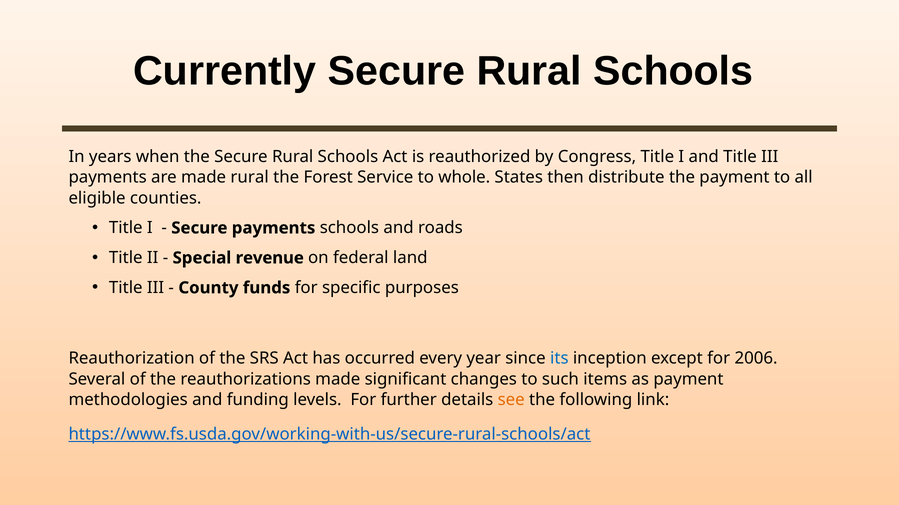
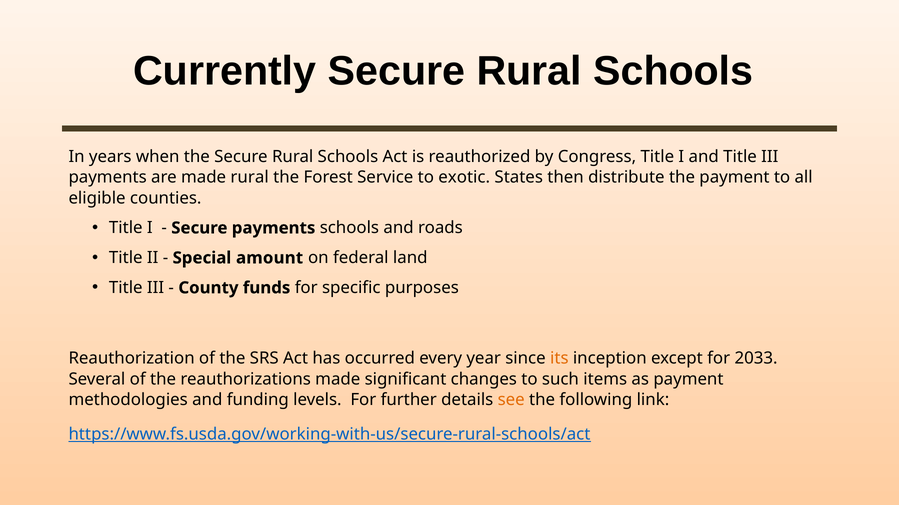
whole: whole -> exotic (464, 178)
revenue: revenue -> amount (270, 258)
its colour: blue -> orange (559, 359)
2006: 2006 -> 2033 (756, 359)
